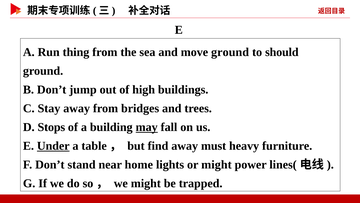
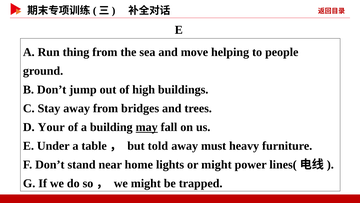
move ground: ground -> helping (230, 52)
should: should -> people (282, 52)
Stops: Stops -> Your (51, 127)
Under underline: present -> none (53, 146)
find: find -> told (158, 146)
